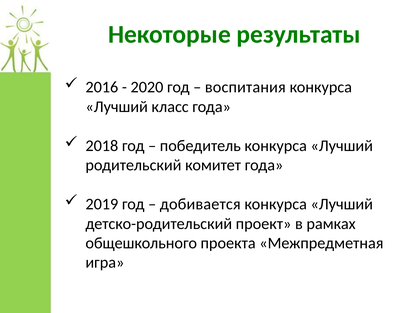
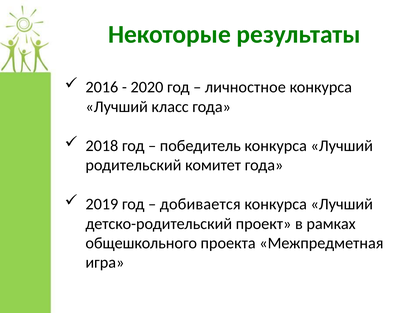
воспитания: воспитания -> личностное (245, 87)
